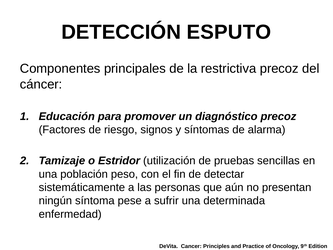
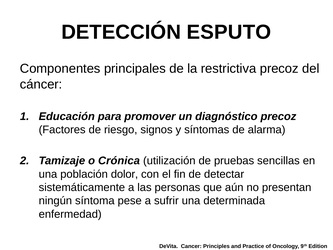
Estridor: Estridor -> Crónica (119, 161)
peso: peso -> dolor (125, 174)
